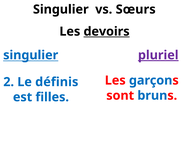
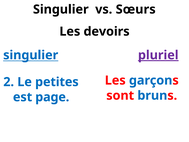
devoirs underline: present -> none (107, 31)
définis: définis -> petites (57, 82)
filles: filles -> page (52, 97)
